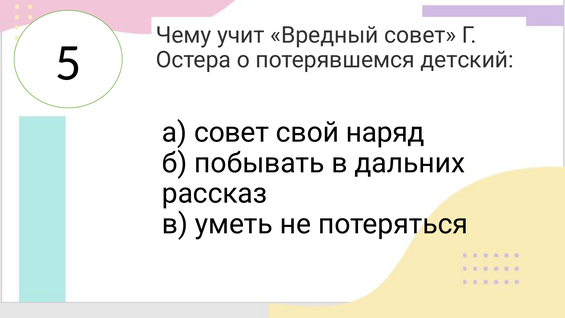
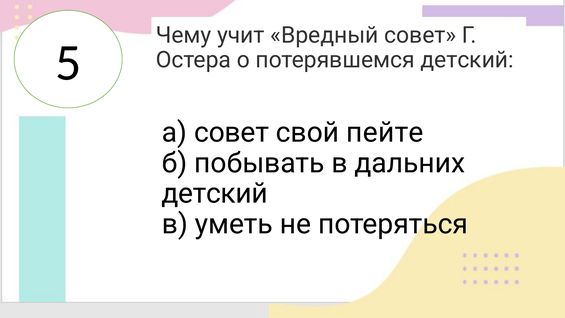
наряд: наряд -> пейте (385, 132)
рассказ: рассказ -> детский (215, 193)
